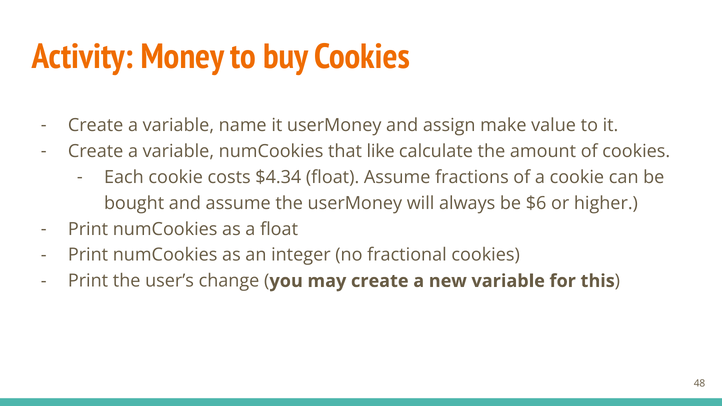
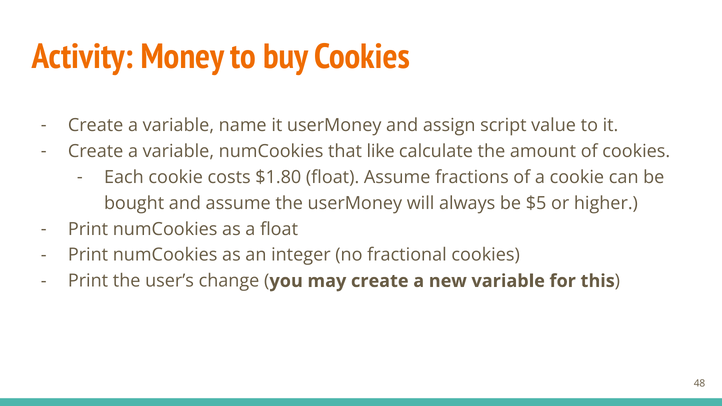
make: make -> script (503, 125)
$4.34: $4.34 -> $1.80 (278, 177)
$6: $6 -> $5 (536, 203)
